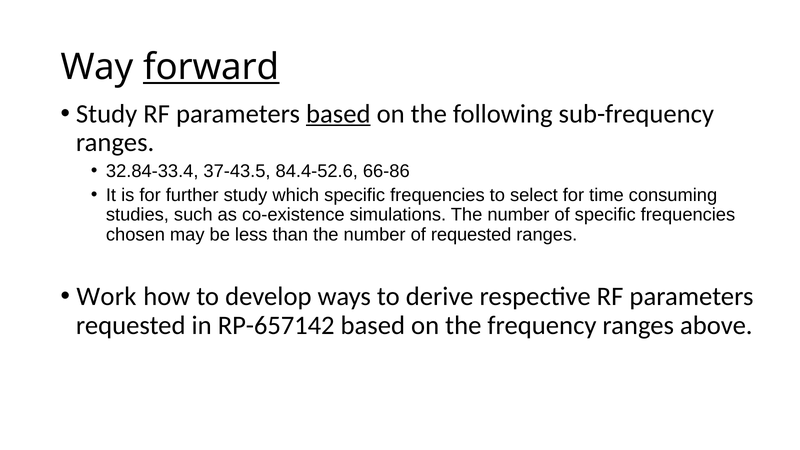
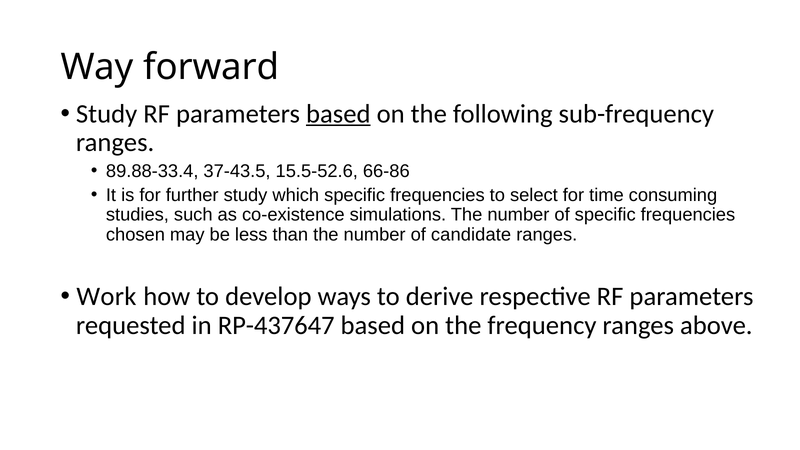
forward underline: present -> none (211, 67)
32.84-33.4: 32.84-33.4 -> 89.88-33.4 (152, 171)
84.4-52.6: 84.4-52.6 -> 15.5-52.6 (317, 171)
of requested: requested -> candidate (471, 235)
RP-657142: RP-657142 -> RP-437647 (276, 325)
